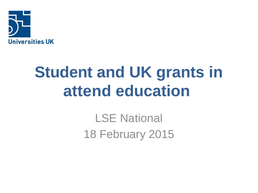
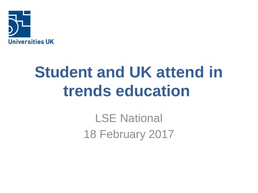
grants: grants -> attend (180, 72)
attend: attend -> trends (87, 91)
2015: 2015 -> 2017 (161, 135)
